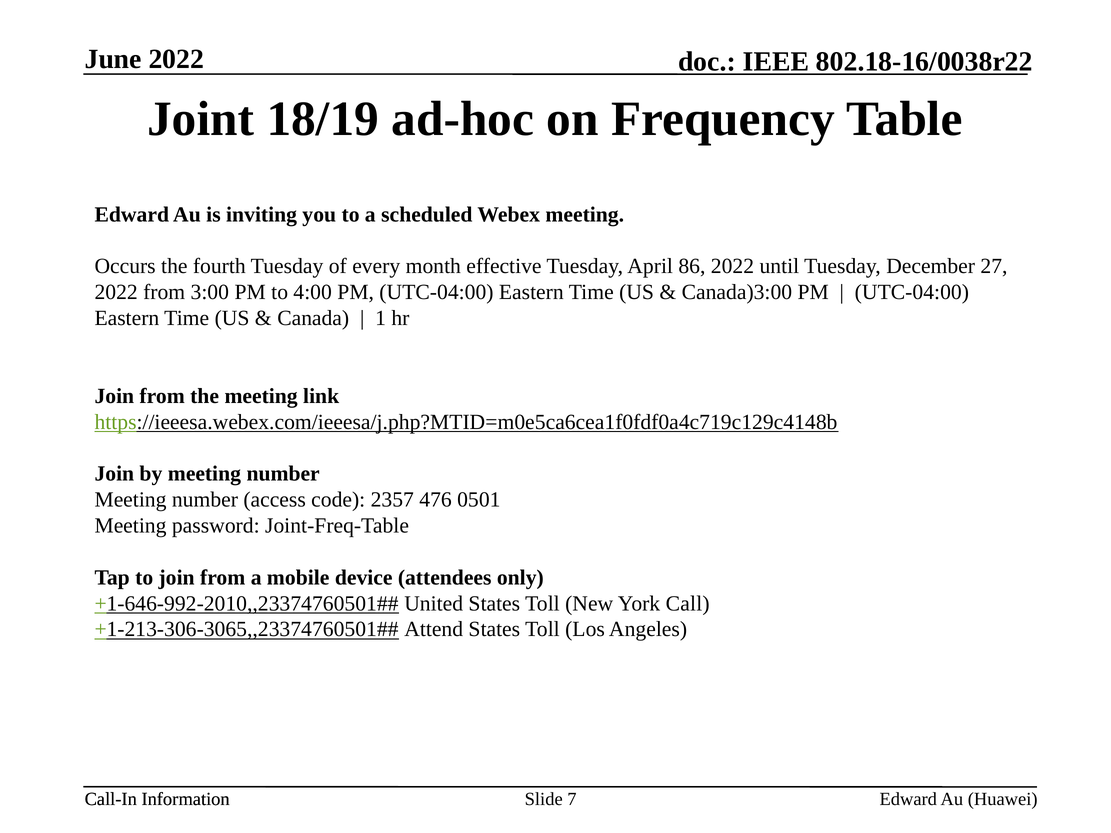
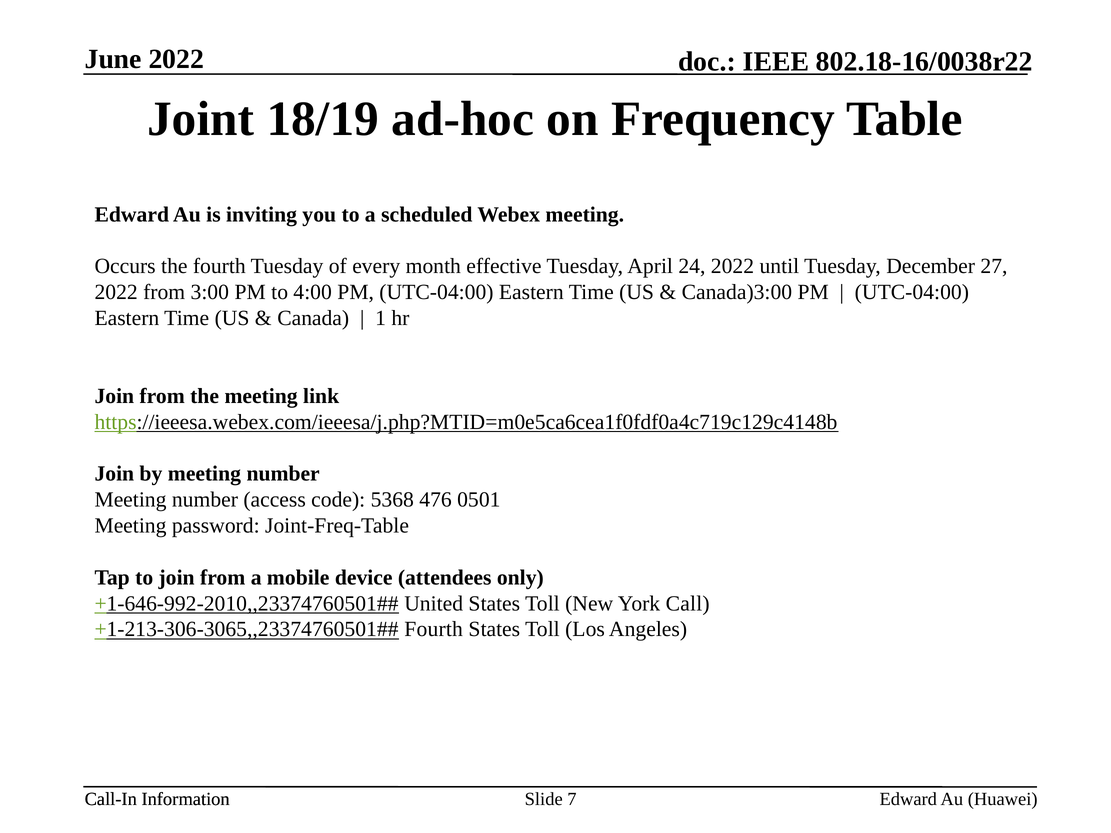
86: 86 -> 24 (692, 266)
2357: 2357 -> 5368 (392, 500)
Attend: Attend -> Fourth (434, 630)
